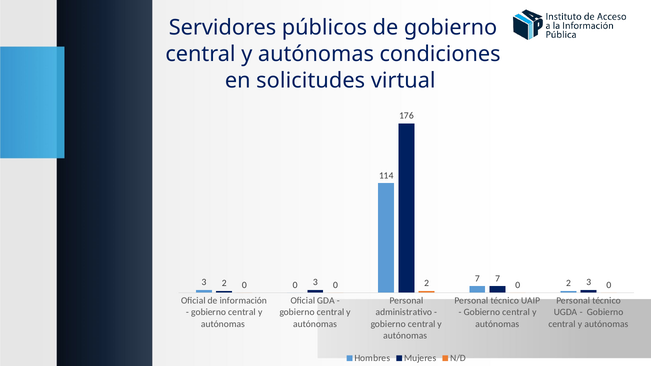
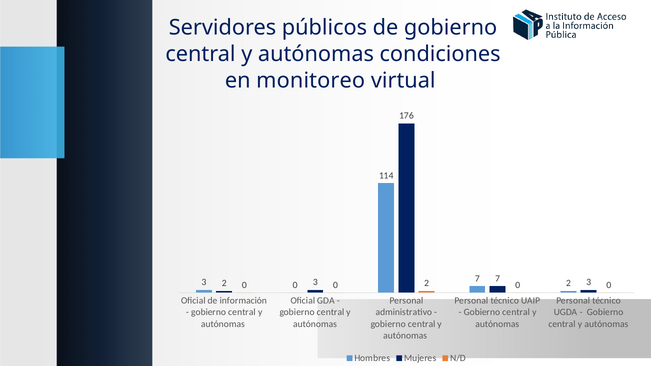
solicitudes: solicitudes -> monitoreo (311, 81)
